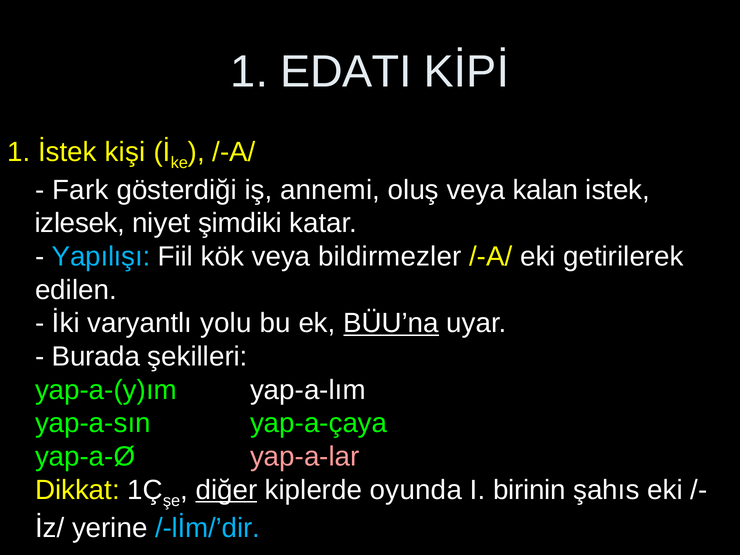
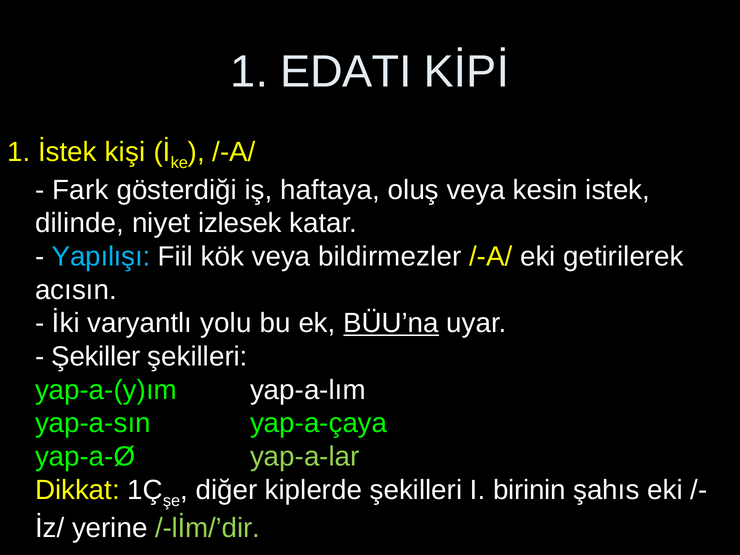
annemi: annemi -> haftaya (330, 190)
kalan: kalan -> kesin (545, 190)
izlesek: izlesek -> dilinde (80, 223)
şimdiki: şimdiki -> izlesek (240, 223)
edilen: edilen -> acısın (76, 290)
Burada: Burada -> Şekiller (96, 357)
yap-a-lar colour: pink -> light green (305, 457)
diğer underline: present -> none (226, 490)
kiplerde oyunda: oyunda -> şekilleri (416, 490)
/-lİm/’dir colour: light blue -> light green (208, 528)
